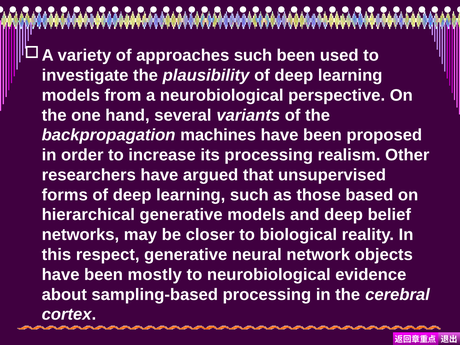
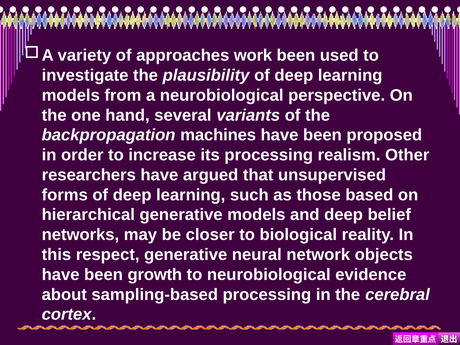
approaches such: such -> work (253, 55)
mostly: mostly -> growth (155, 275)
